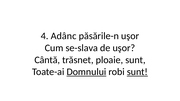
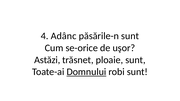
păsările-n uşor: uşor -> sunt (130, 36)
se-slava: se-slava -> se-orice (82, 48)
Cântă: Cântă -> Astăzi (47, 60)
sunt underline: present -> none (137, 72)
